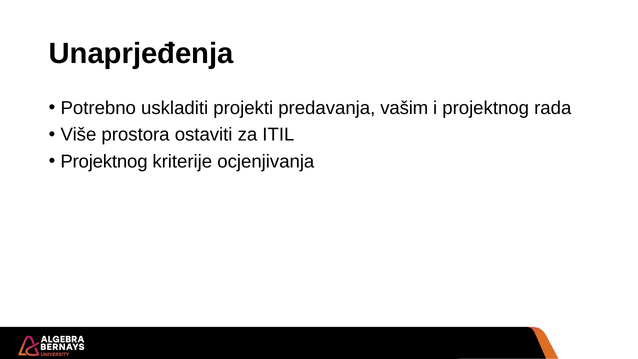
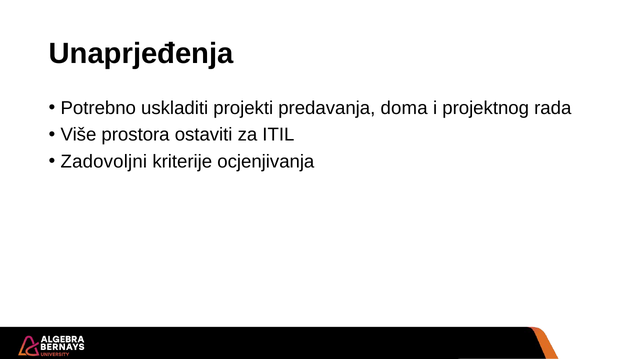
vašim: vašim -> doma (404, 108)
Projektnog: Projektnog -> Zadovoljni (104, 161)
